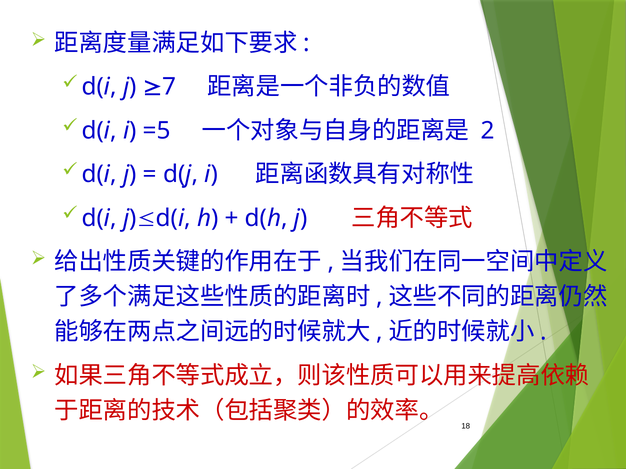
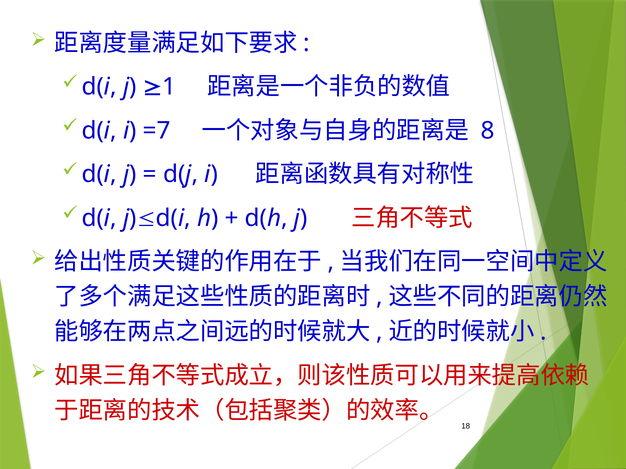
7: 7 -> 1 (169, 87)
=5: =5 -> =7 (157, 131)
2: 2 -> 8 (487, 131)
